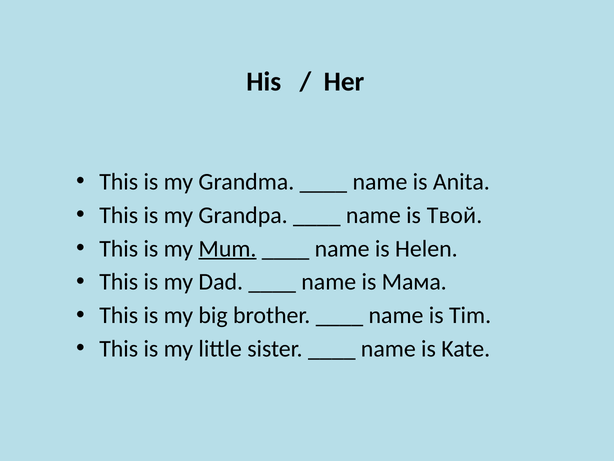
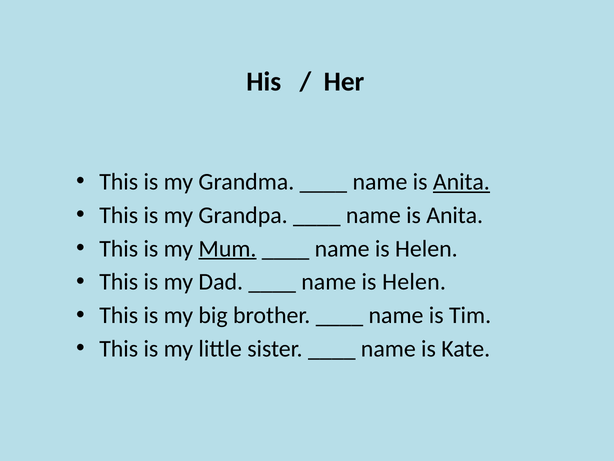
Anita underline: none -> present (461, 182)
Твой: Твой -> Anita (455, 215)
Мама: Мама -> Helen (414, 282)
